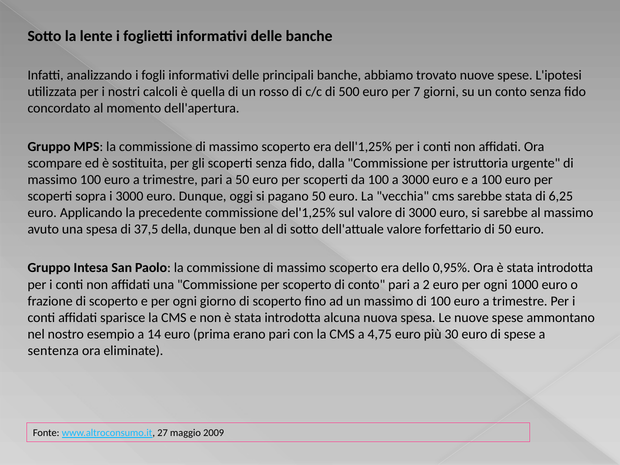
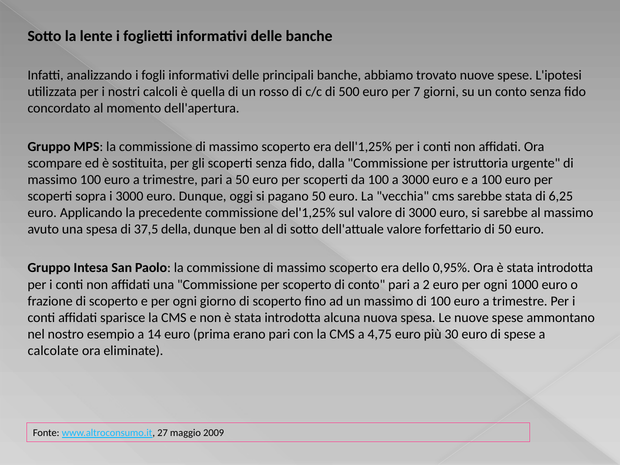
sentenza: sentenza -> calcolate (53, 351)
